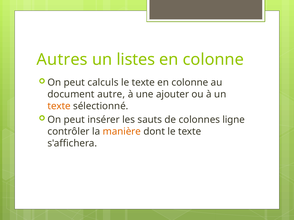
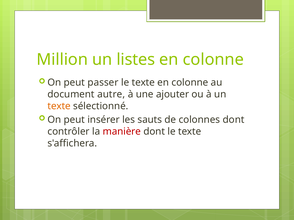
Autres: Autres -> Million (62, 60)
calculs: calculs -> passer (103, 83)
colonnes ligne: ligne -> dont (234, 120)
manière colour: orange -> red (122, 132)
